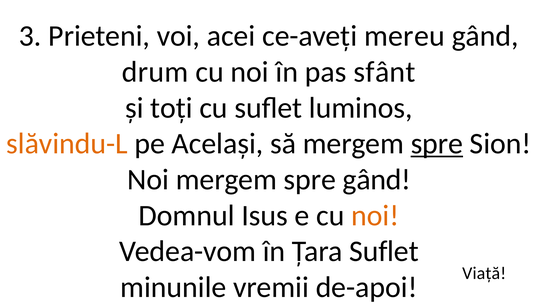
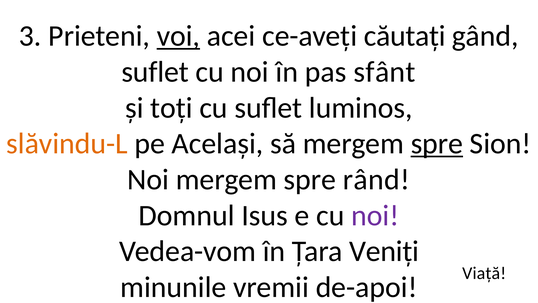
voi underline: none -> present (178, 36)
mereu: mereu -> căutați (405, 36)
drum: drum -> suflet (155, 72)
spre gând: gând -> rând (376, 179)
noi colour: orange -> purple (375, 215)
Țara Suflet: Suflet -> Veniți (384, 251)
